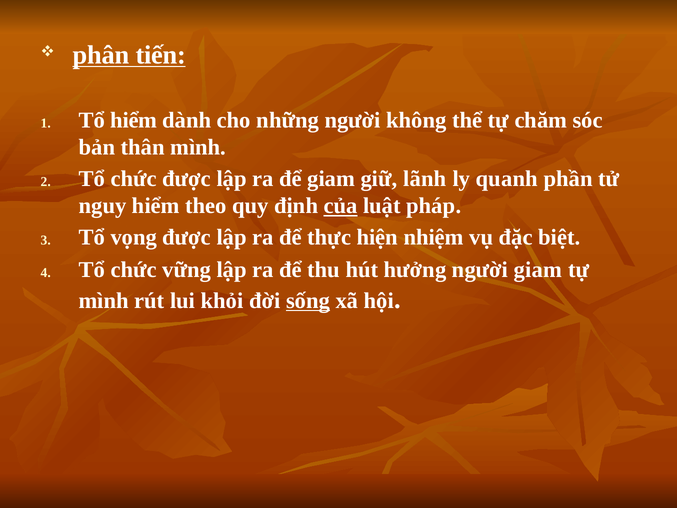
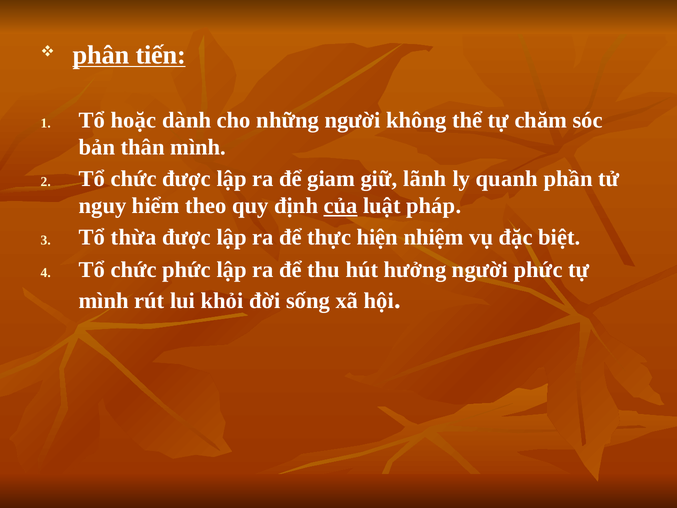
Tổ hiểm: hiểm -> hoặc (134, 120)
vọng: vọng -> thừa (134, 237)
chức vững: vững -> phức (187, 270)
người giam: giam -> phức (538, 270)
sống underline: present -> none (308, 301)
